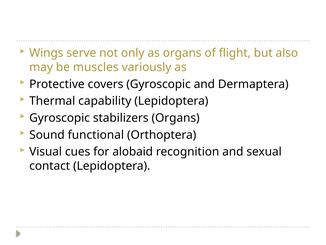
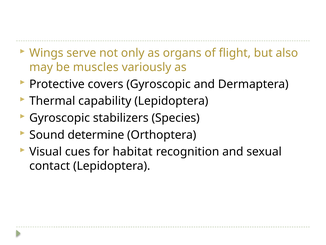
stabilizers Organs: Organs -> Species (176, 118)
functional: functional -> determine (96, 135)
alobaid: alobaid -> habitat (133, 152)
